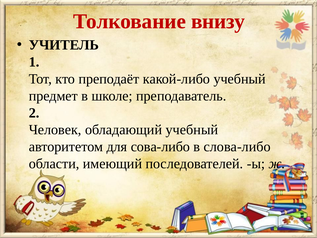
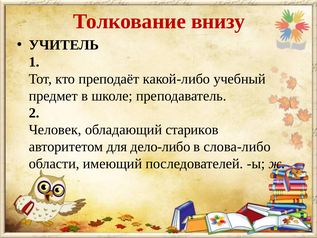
обладающий учебный: учебный -> стариков (192, 130)
сова-либо: сова-либо -> дело-либо (160, 147)
